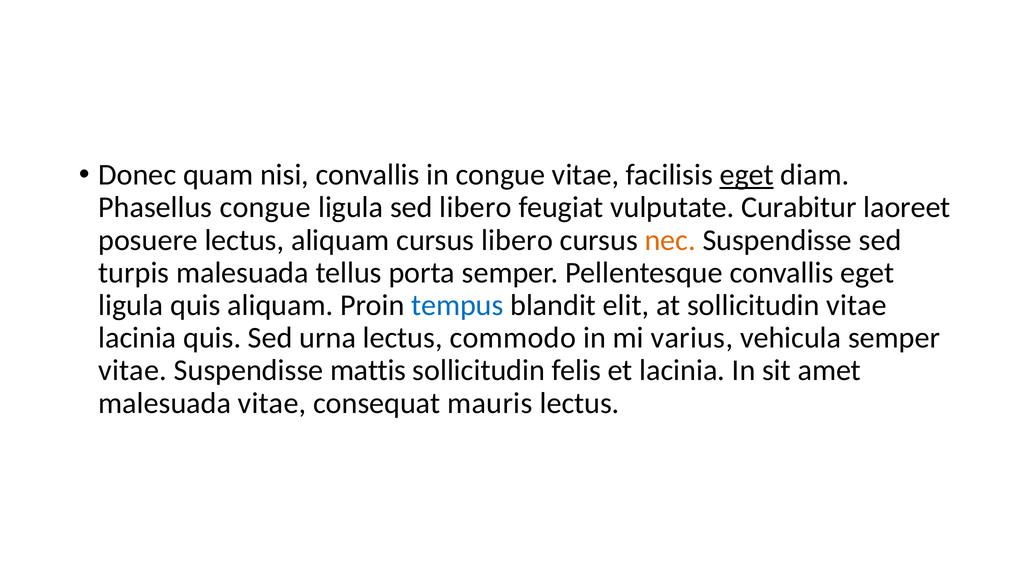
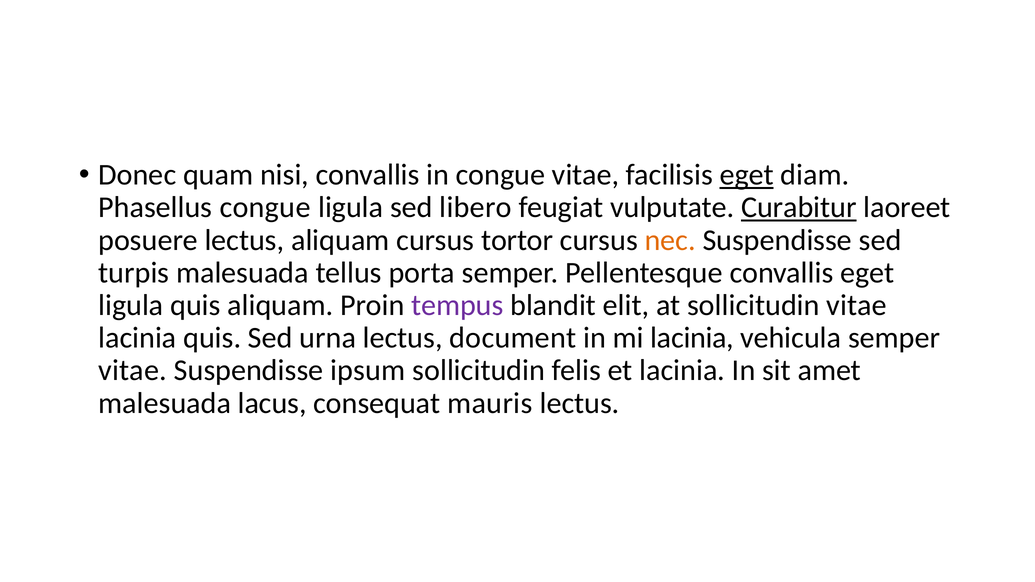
Curabitur underline: none -> present (799, 208)
cursus libero: libero -> tortor (517, 240)
tempus colour: blue -> purple (457, 305)
commodo: commodo -> document (513, 338)
mi varius: varius -> lacinia (692, 338)
mattis: mattis -> ipsum (368, 371)
malesuada vitae: vitae -> lacus (272, 403)
